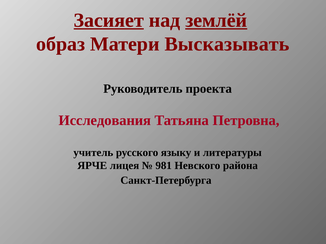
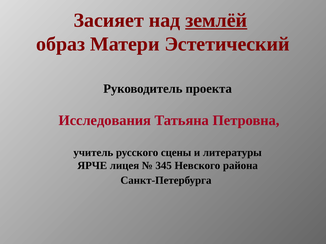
Засияет underline: present -> none (109, 20)
Высказывать: Высказывать -> Эстетический (227, 44)
языку: языку -> сцены (176, 153)
981: 981 -> 345 (164, 166)
